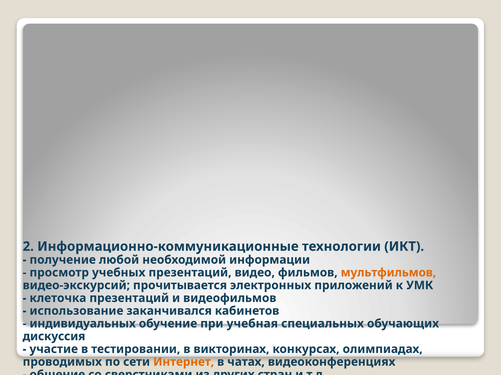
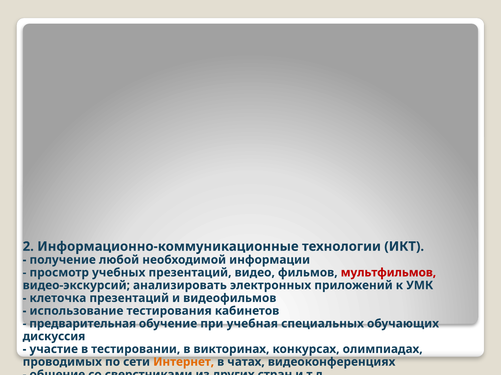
мультфильмов colour: orange -> red (388, 273)
прочитывается: прочитывается -> анализировать (180, 286)
заканчивался: заканчивался -> тестирования (169, 311)
индивидуальных: индивидуальных -> предварительная (83, 324)
